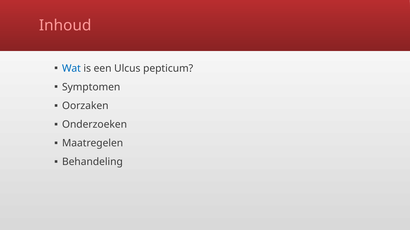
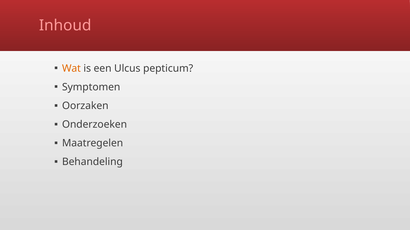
Wat colour: blue -> orange (71, 69)
